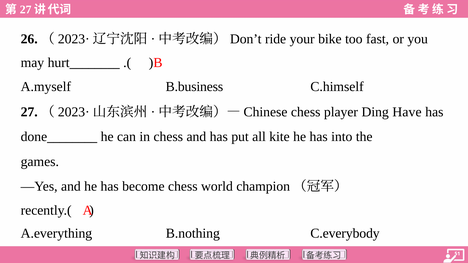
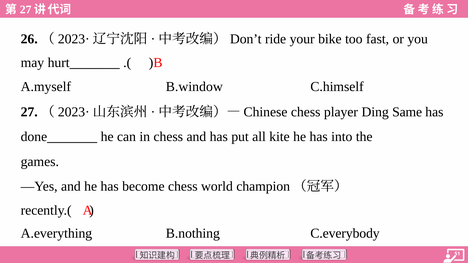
B.business: B.business -> B.window (194, 87)
Have: Have -> Same (407, 112)
